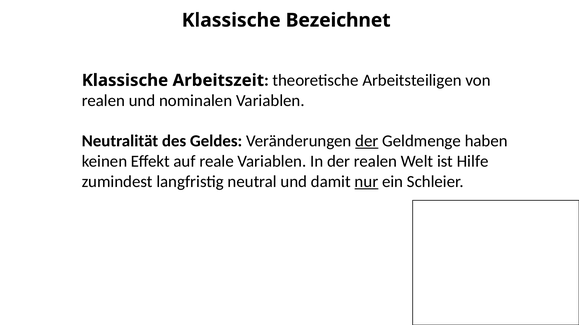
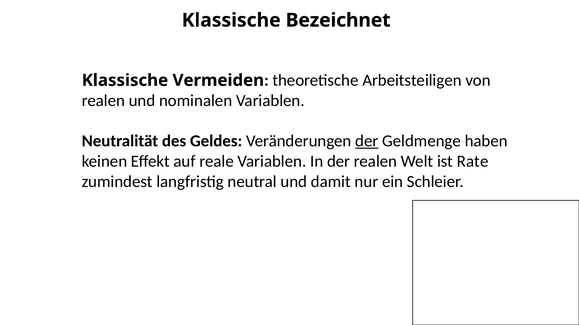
Arbeitszeit: Arbeitszeit -> Vermeiden (218, 81)
Hilfe: Hilfe -> Rate (473, 162)
nur underline: present -> none (366, 182)
